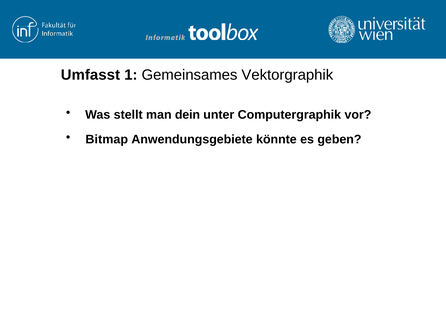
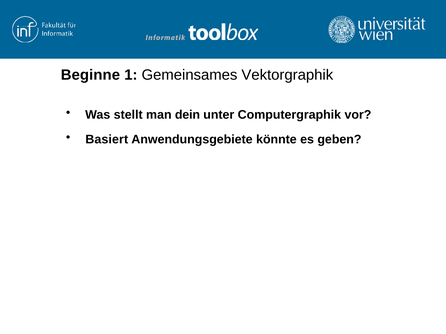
Umfasst: Umfasst -> Beginne (90, 75)
Bitmap: Bitmap -> Basiert (107, 140)
